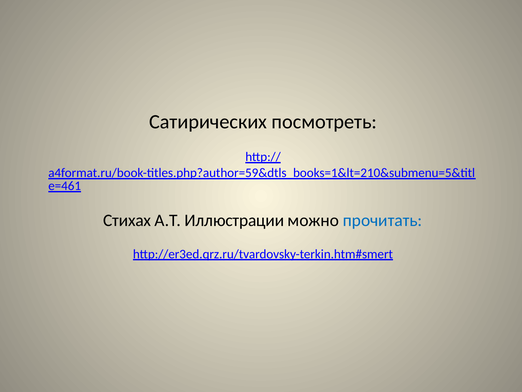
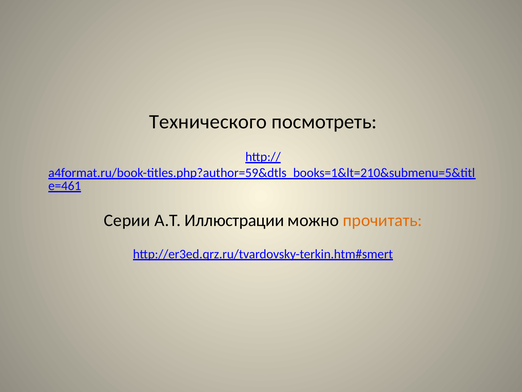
Сатирических: Сатирических -> Технического (208, 121)
Стихах: Стихах -> Серии (127, 220)
прочитать colour: blue -> orange (383, 220)
